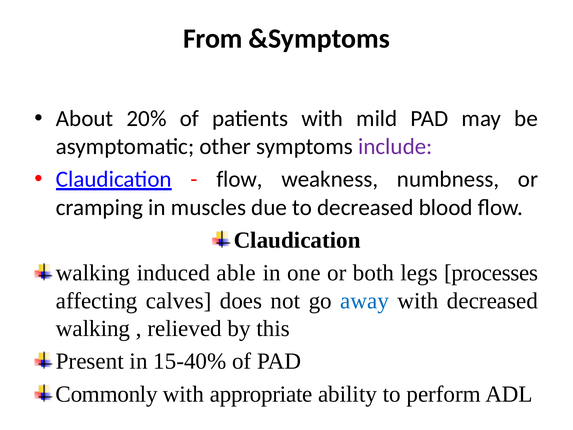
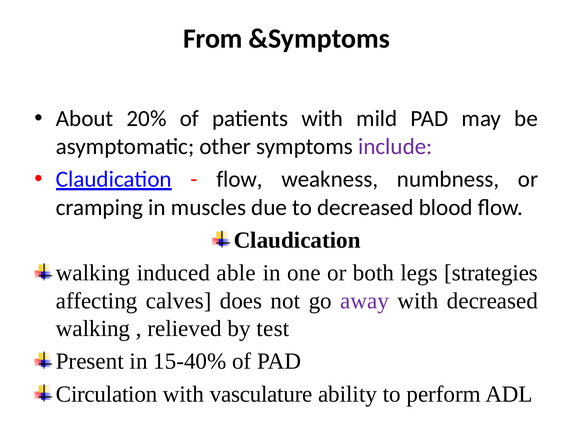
processes: processes -> strategies (491, 273)
away colour: blue -> purple (365, 301)
this: this -> test (273, 328)
Commonly: Commonly -> Circulation (107, 394)
appropriate: appropriate -> vasculature (261, 394)
